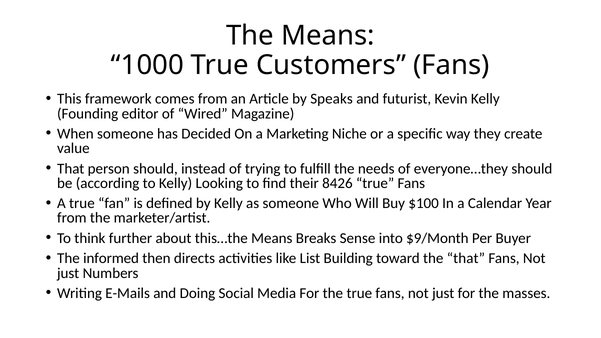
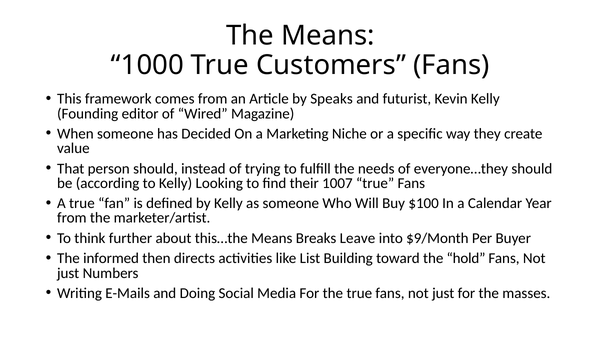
8426: 8426 -> 1007 (337, 183)
Sense: Sense -> Leave (358, 238)
the that: that -> hold (466, 259)
